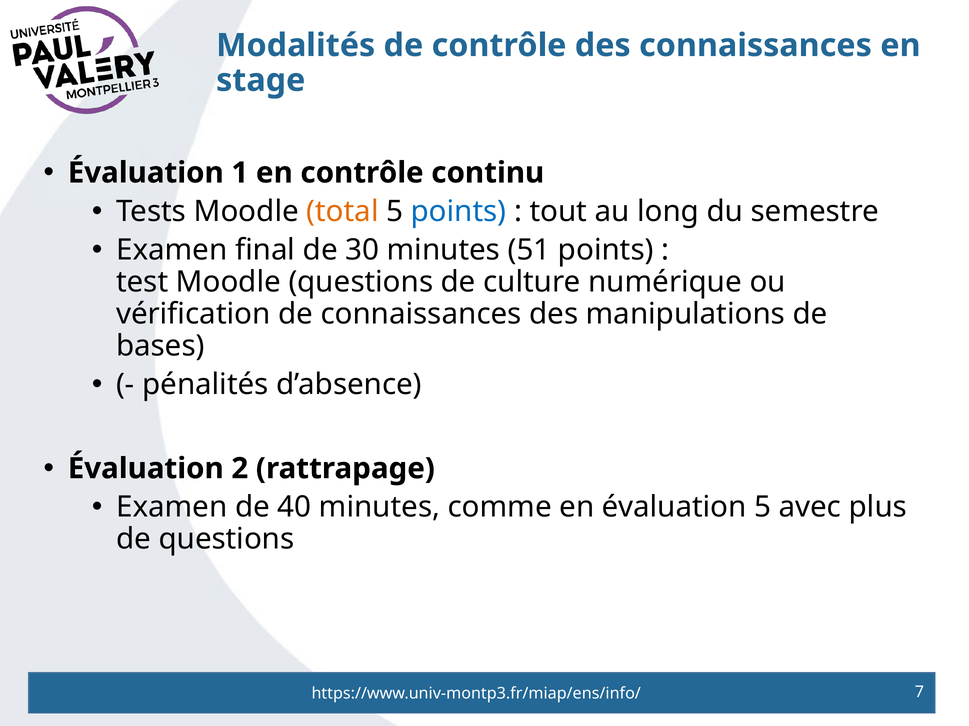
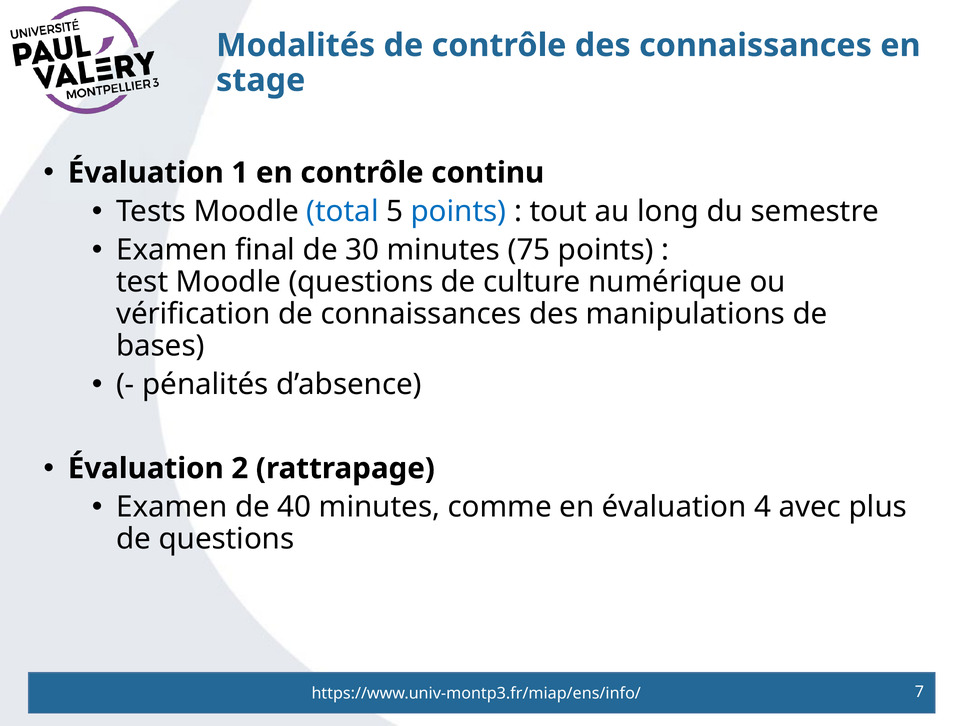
total colour: orange -> blue (343, 212)
51: 51 -> 75 (529, 250)
évaluation 5: 5 -> 4 (763, 508)
